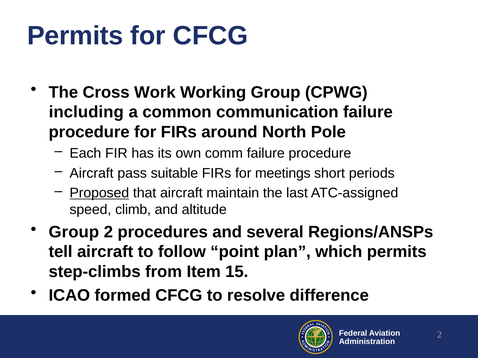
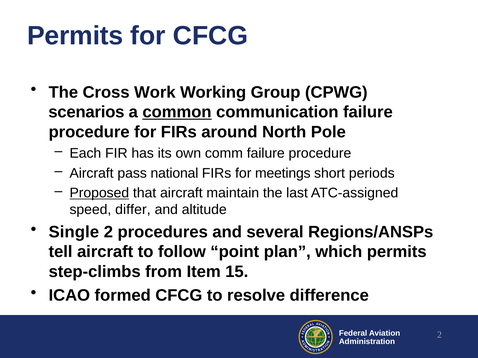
including: including -> scenarios (86, 112)
common underline: none -> present (177, 112)
suitable: suitable -> national (174, 173)
climb: climb -> differ (133, 210)
Group: Group -> Single (74, 232)
